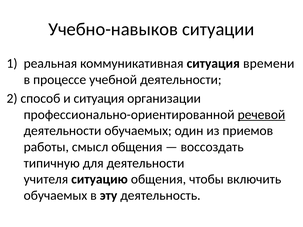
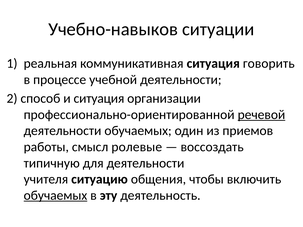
времени: времени -> говорить (269, 64)
смысл общения: общения -> ролевые (137, 147)
обучаемых underline: none -> present (55, 196)
